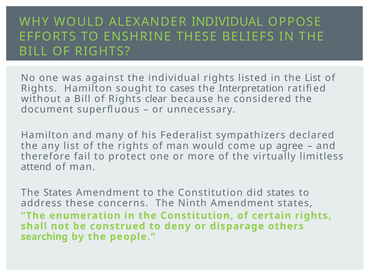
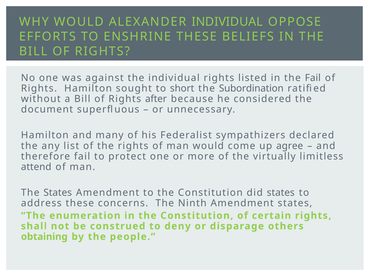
the List: List -> Fail (313, 78)
cases: cases -> short (182, 88)
Interpretation: Interpretation -> Subordination (251, 88)
clear: clear -> after (156, 99)
searching: searching -> obtaining (44, 237)
